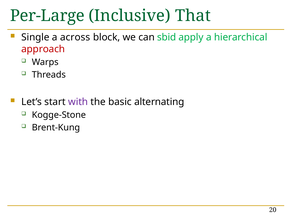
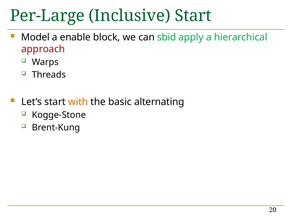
Inclusive That: That -> Start (193, 16)
Single: Single -> Model (35, 37)
across: across -> enable (75, 37)
with colour: purple -> orange (78, 102)
